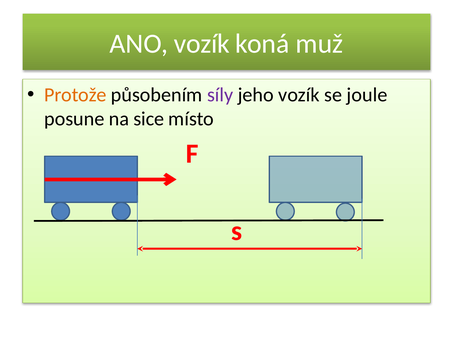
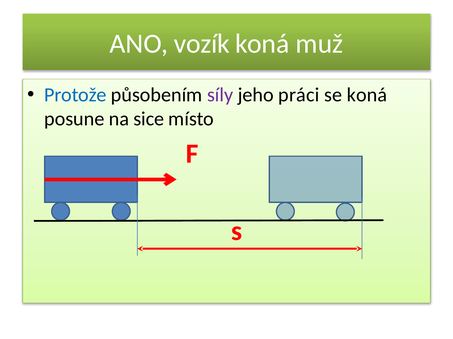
Protože colour: orange -> blue (75, 95)
jeho vozík: vozík -> práci (299, 95)
se joule: joule -> koná (367, 95)
